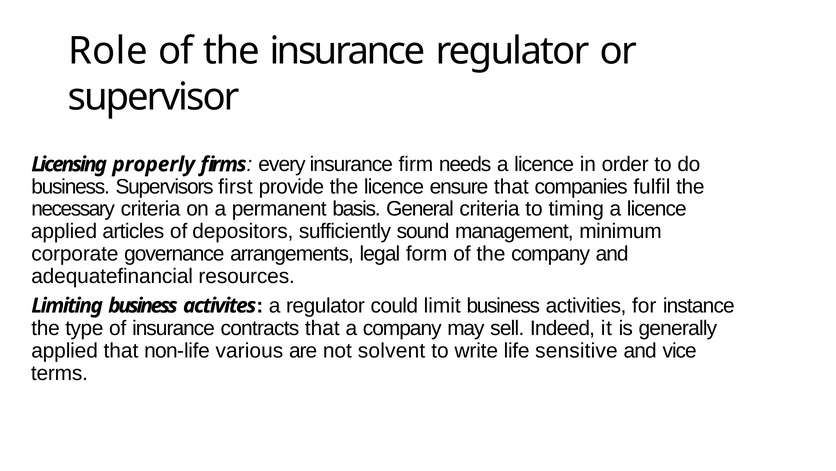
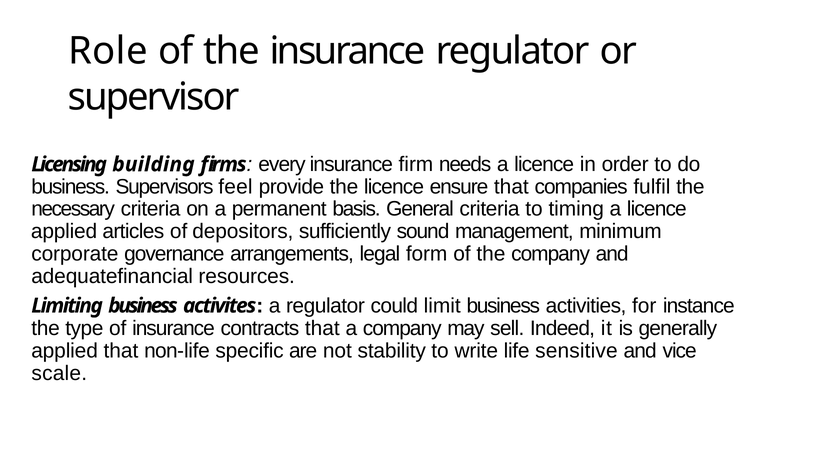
properly: properly -> building (153, 164)
first: first -> feel (235, 186)
various: various -> specific (250, 350)
solvent: solvent -> stability (392, 350)
terms: terms -> scale (59, 373)
